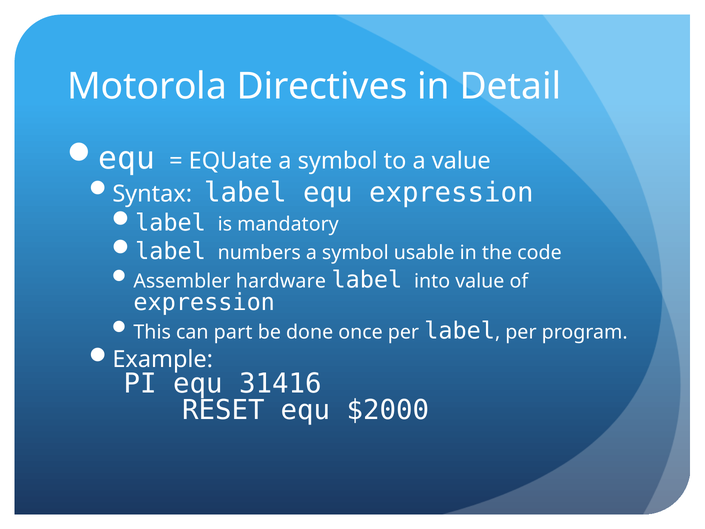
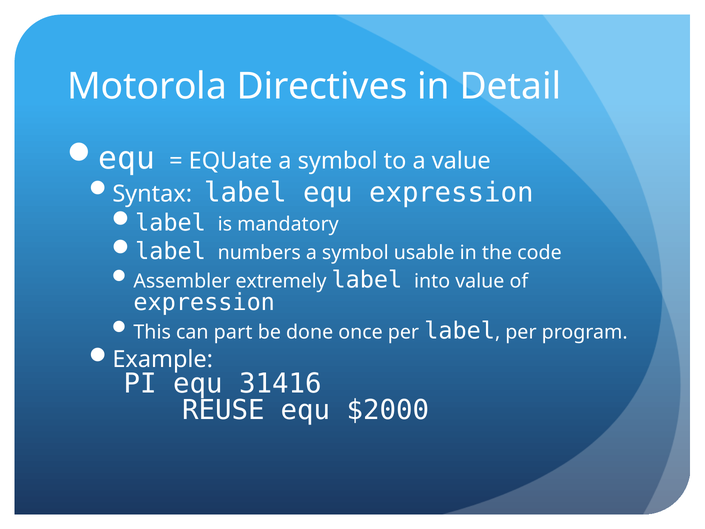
hardware: hardware -> extremely (281, 281)
RESET: RESET -> REUSE (223, 410)
